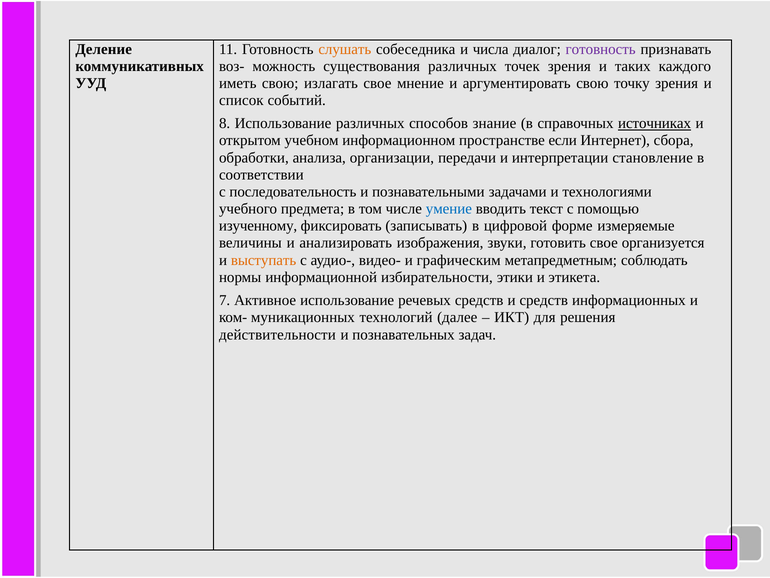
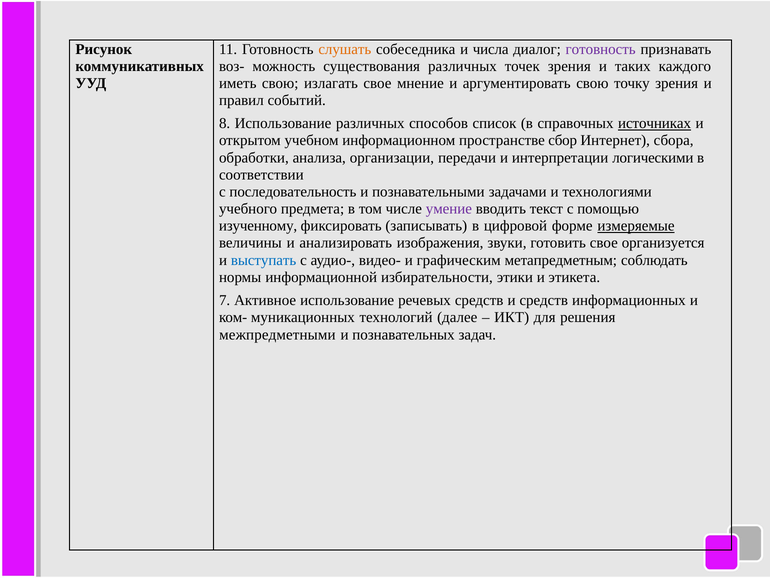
Деление: Деление -> Рисунок (104, 49)
список: список -> правил (241, 100)
знание: знание -> список (495, 123)
если: если -> сбор (563, 140)
становление: становление -> логическими (653, 157)
умение colour: blue -> purple (449, 209)
измеряемые underline: none -> present (636, 226)
выступать colour: orange -> blue (264, 260)
действительности: действительности -> межпредметными (277, 334)
